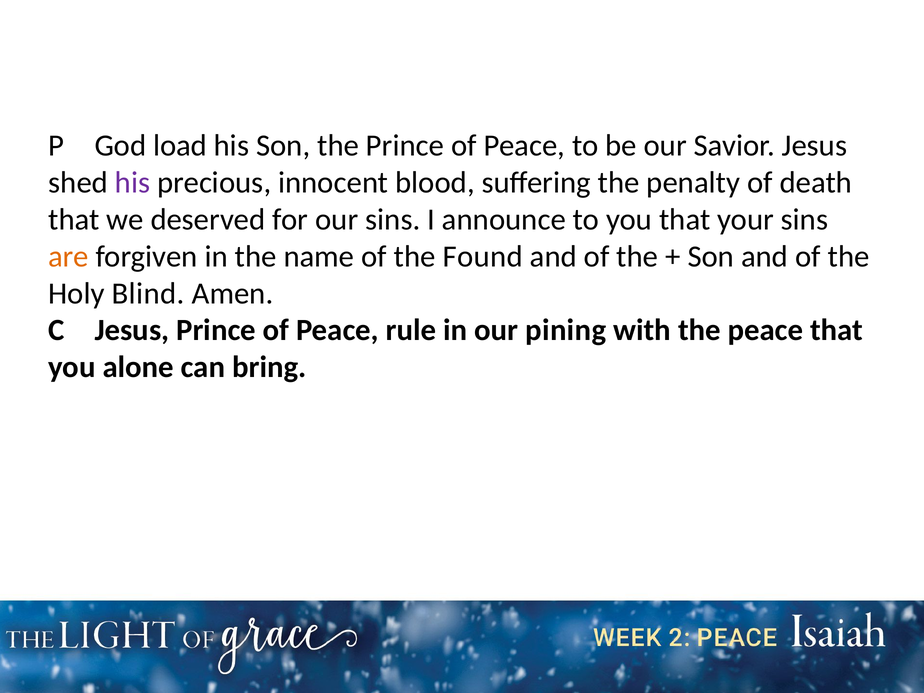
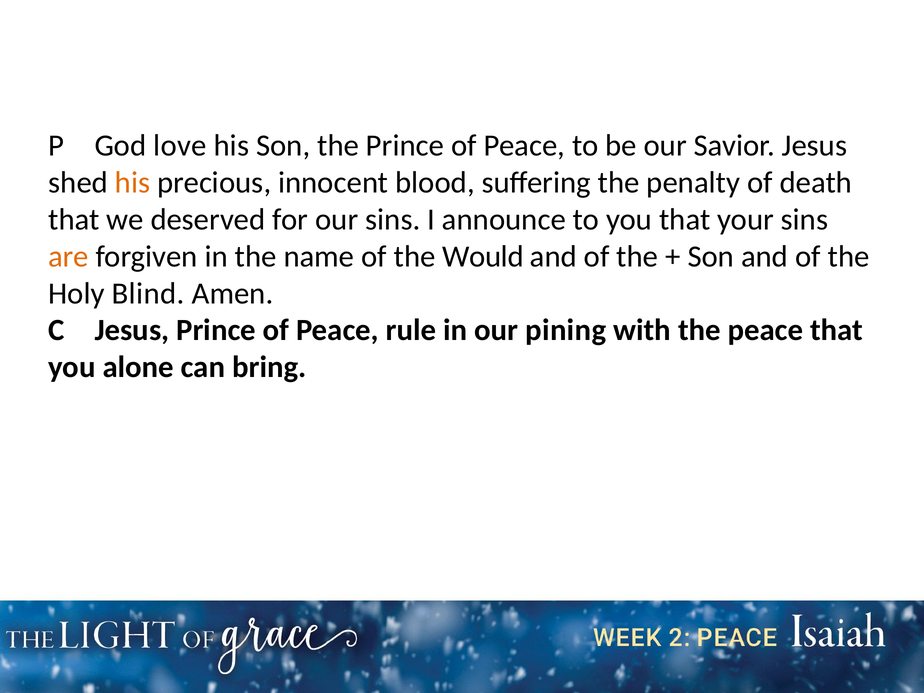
load: load -> love (180, 145)
his colour: purple -> orange (133, 182)
Found: Found -> Would (483, 256)
